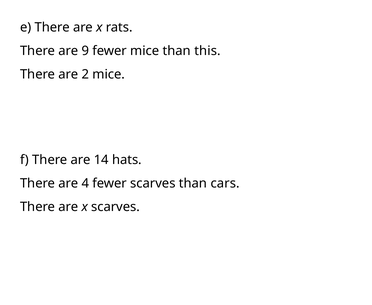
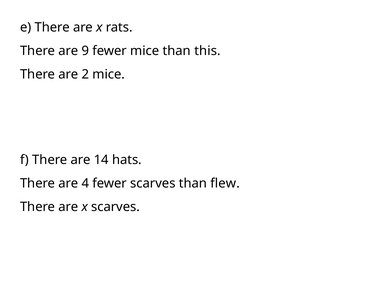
cars: cars -> flew (225, 183)
